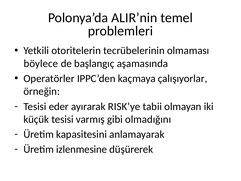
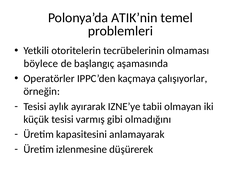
ALIR’nin: ALIR’nin -> ATIK’nin (134, 18)
eder: eder -> aylık (59, 106)
RISK’ye: RISK’ye -> IZNE’ye (124, 106)
